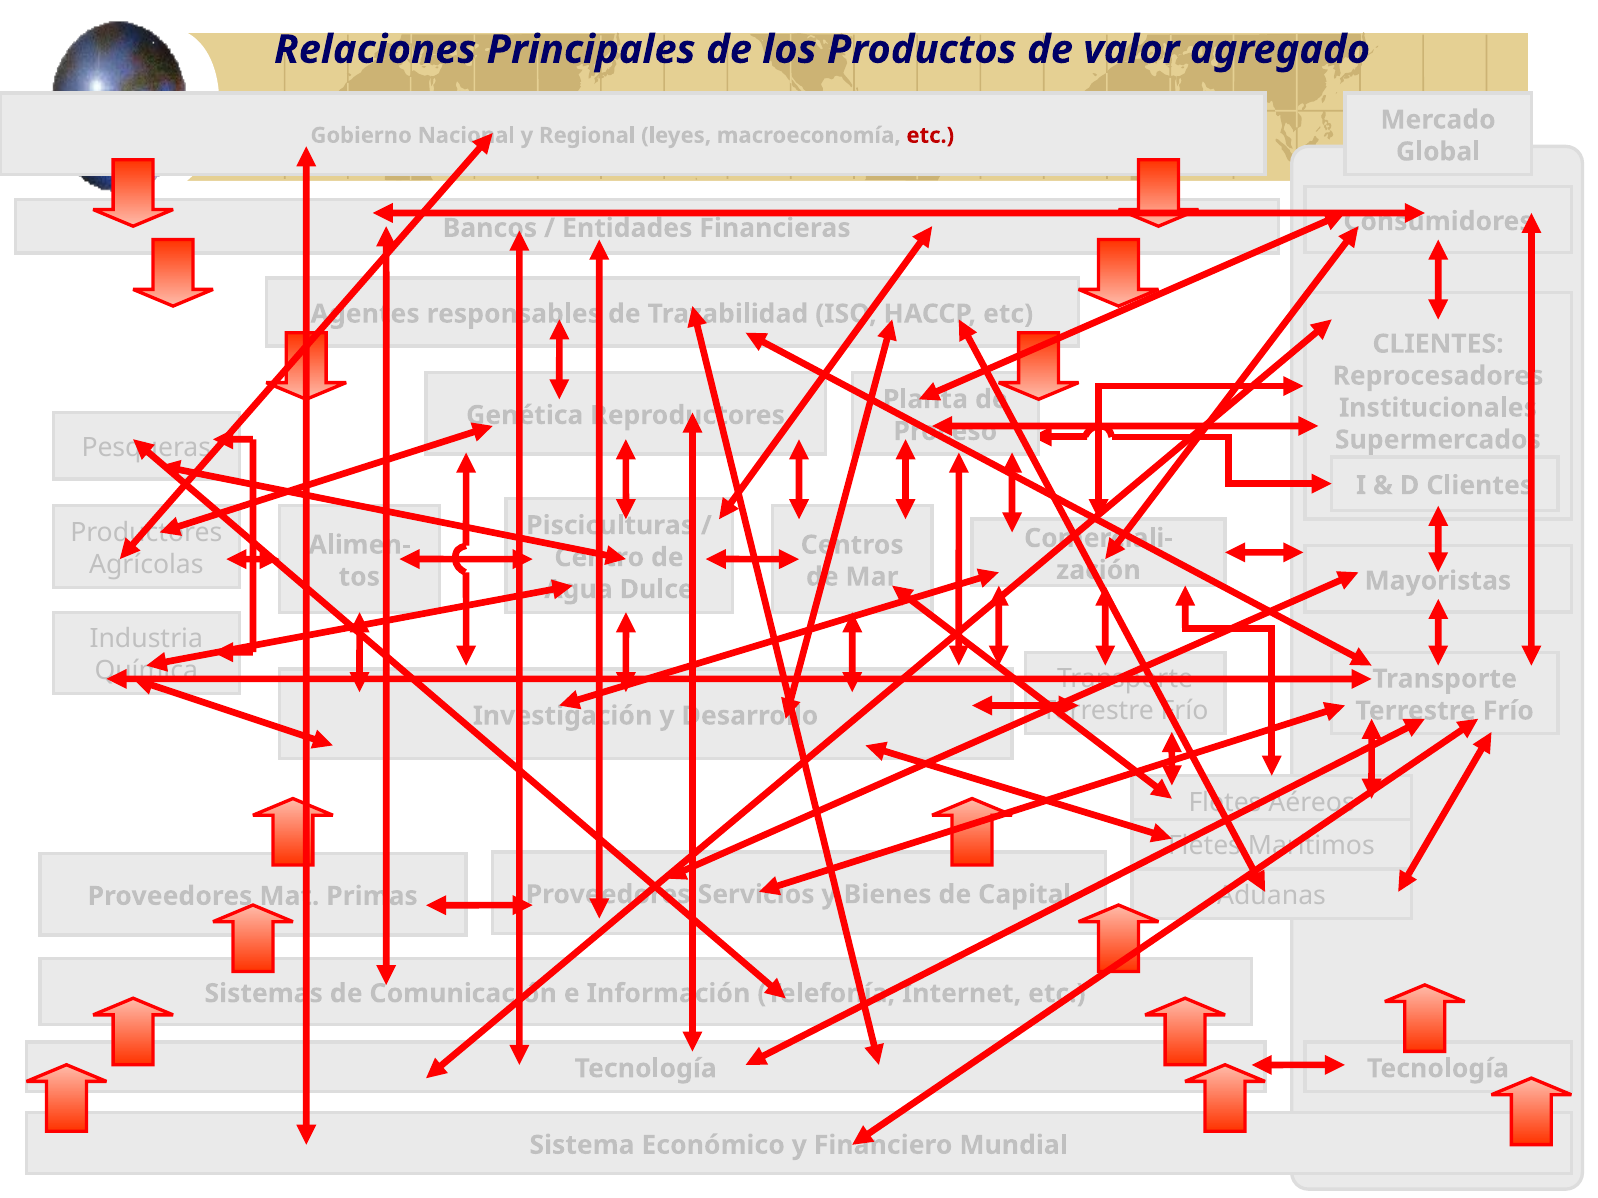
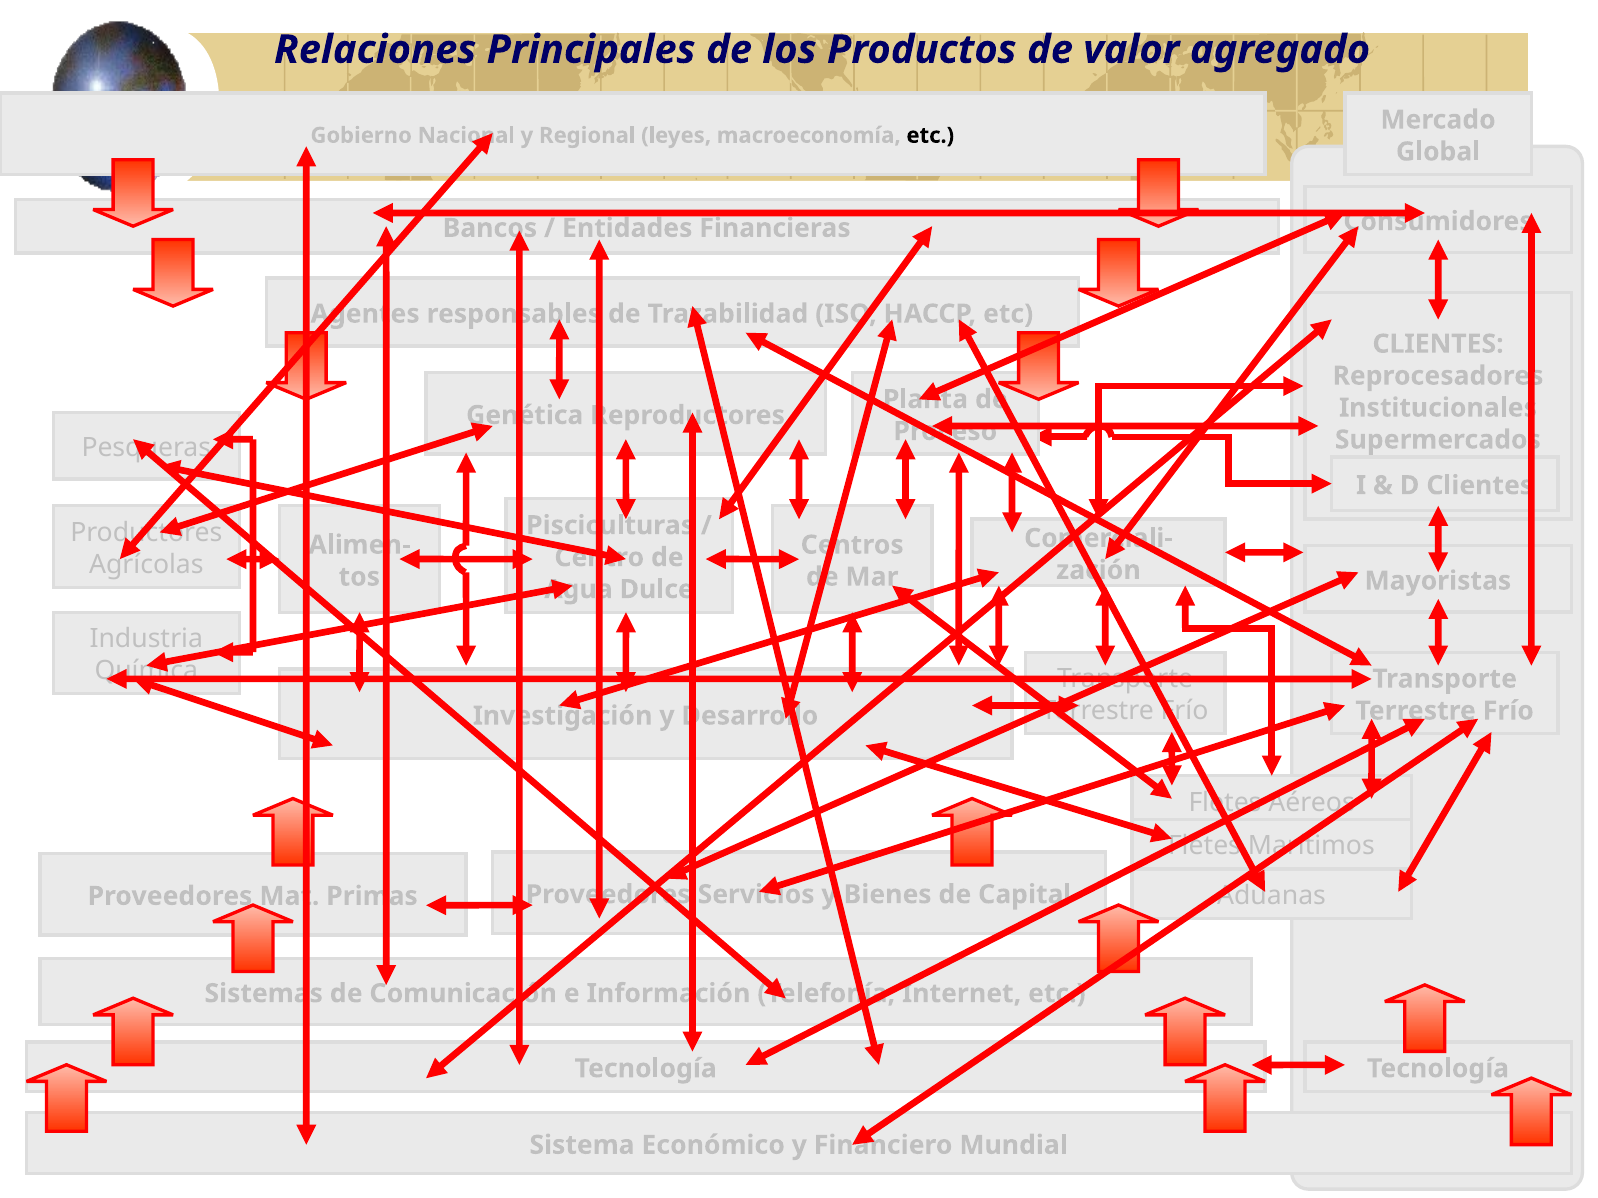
etc colour: red -> black (930, 135)
